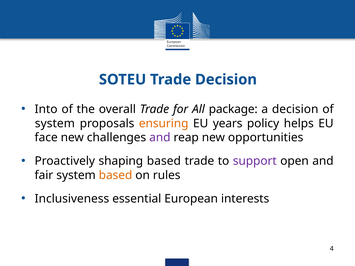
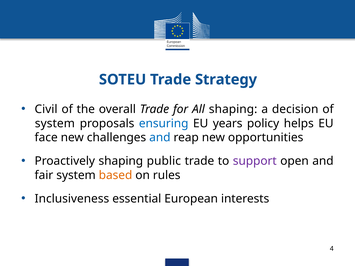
Trade Decision: Decision -> Strategy (226, 80)
Into: Into -> Civil (46, 109)
All package: package -> shaping (233, 109)
ensuring colour: orange -> blue (164, 123)
and colour: purple -> blue (160, 138)
shaping based: based -> public (164, 161)
